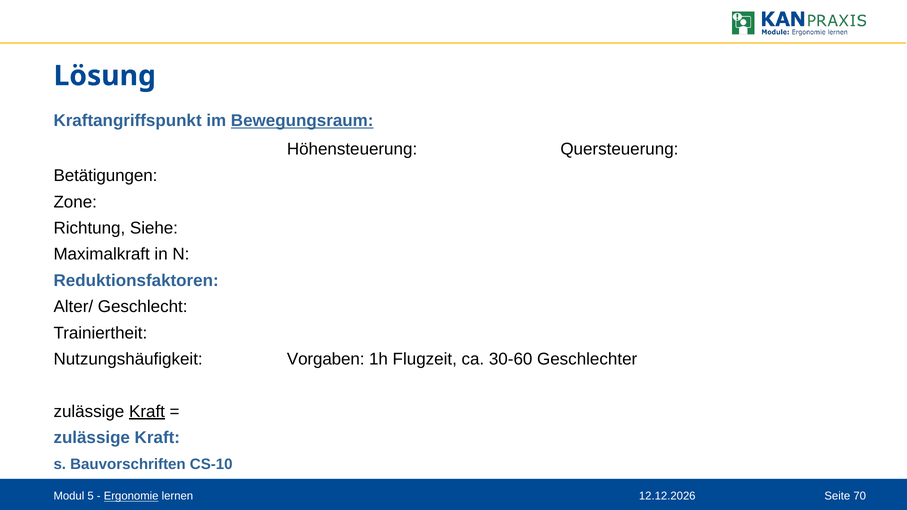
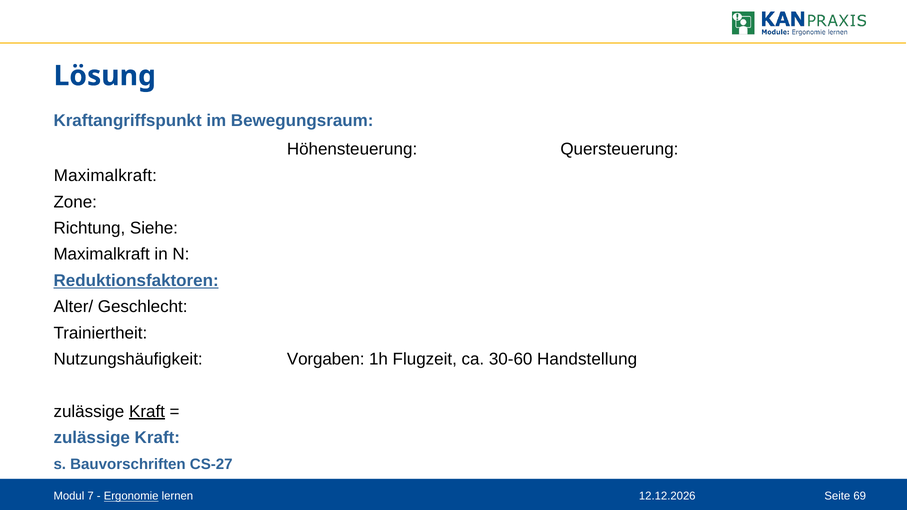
Bewegungsraum underline: present -> none (302, 121)
Betätigungen: Betätigungen -> Maximalkraft (105, 176)
Reduktionsfaktoren underline: none -> present (136, 281)
Geschlechter: Geschlechter -> Handstellung (587, 359)
CS-10: CS-10 -> CS-27 (211, 465)
5: 5 -> 7 (91, 496)
70: 70 -> 69 (860, 496)
